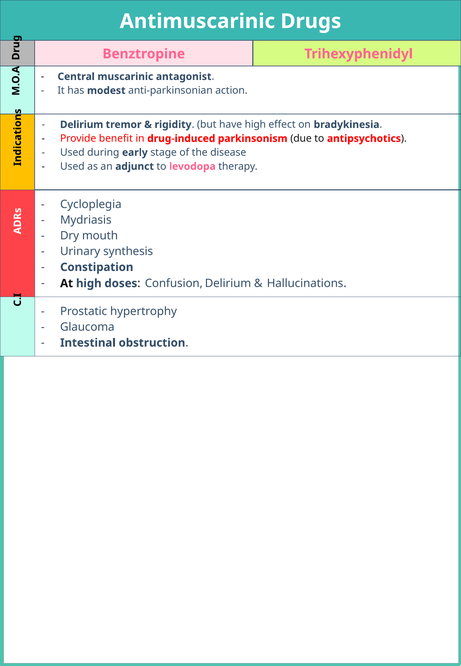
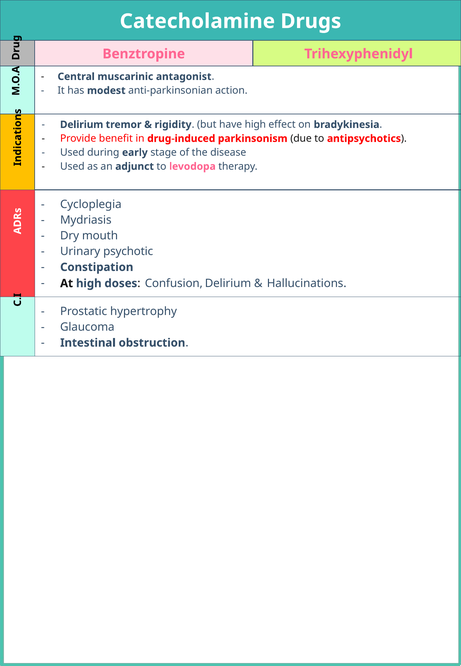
Antimuscarinic: Antimuscarinic -> Catecholamine (197, 21)
synthesis: synthesis -> psychotic (128, 251)
